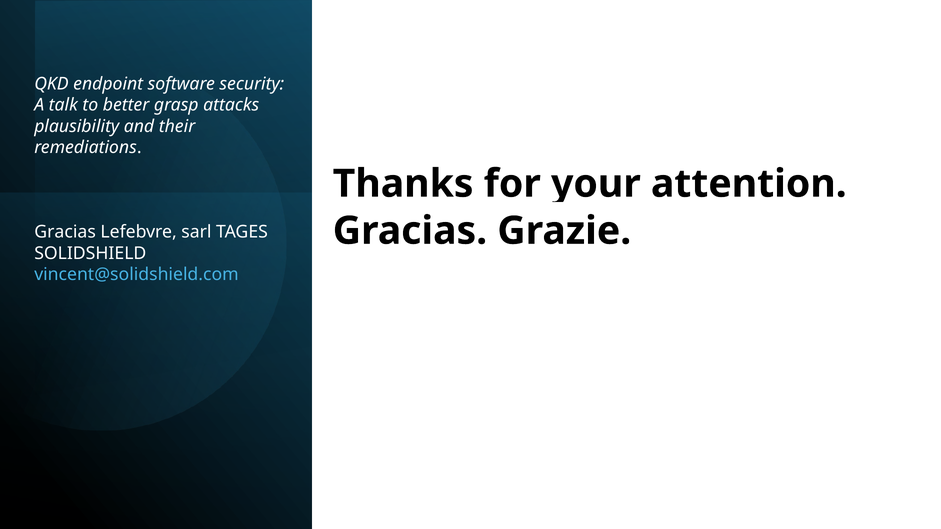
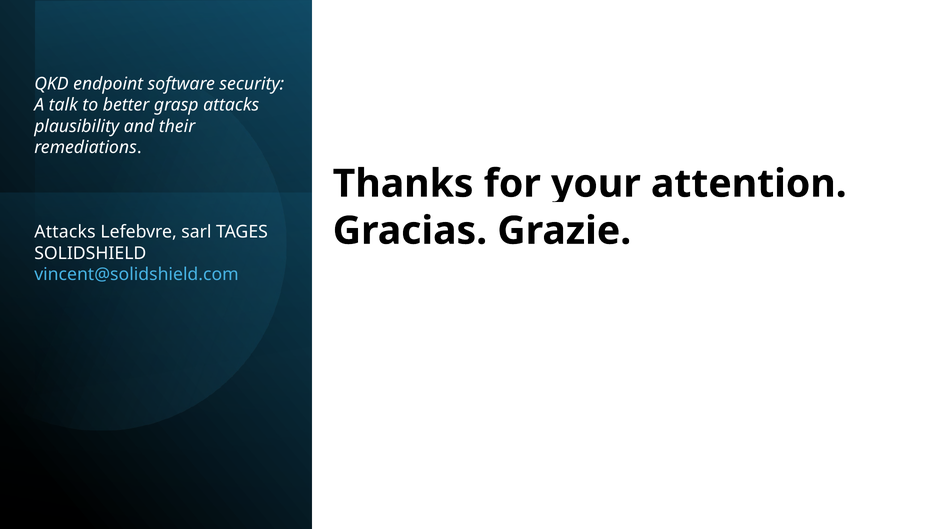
Gracias: Gracias -> Attacks (65, 232)
